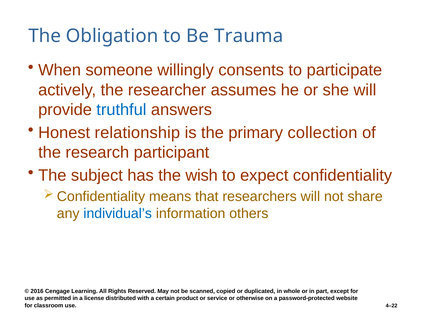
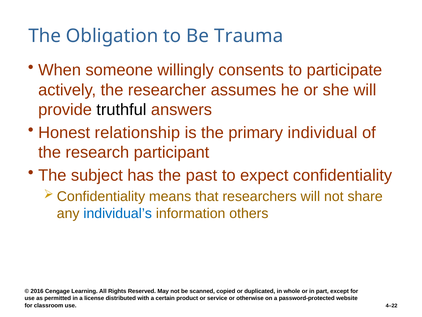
truthful colour: blue -> black (121, 110)
collection: collection -> individual (322, 133)
wish: wish -> past (201, 175)
